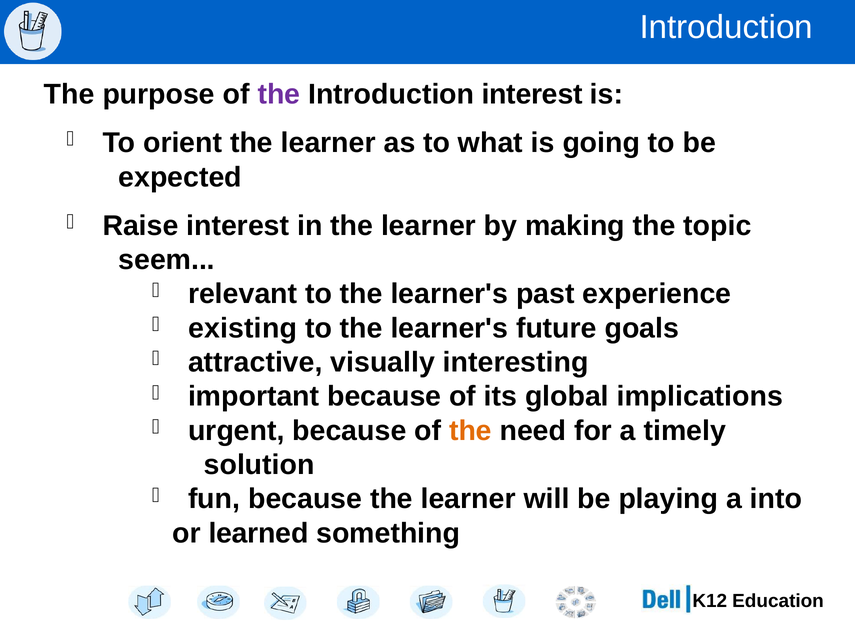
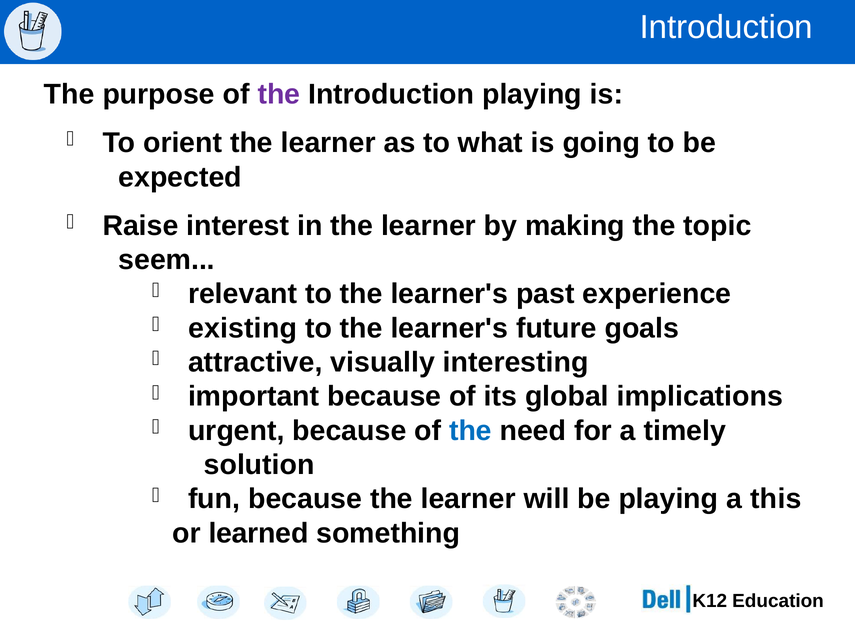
Introduction interest: interest -> playing (532, 95)
the colour: orange -> blue (470, 431)
into: into -> this (776, 499)
